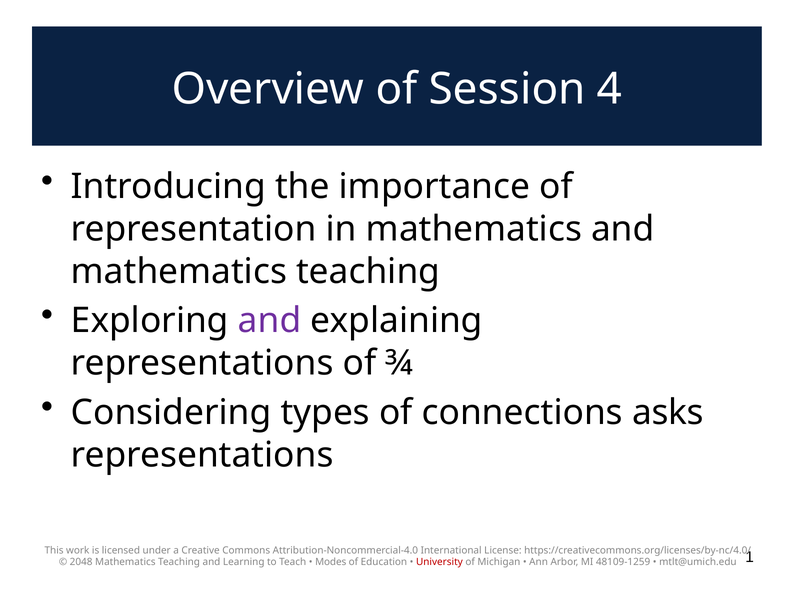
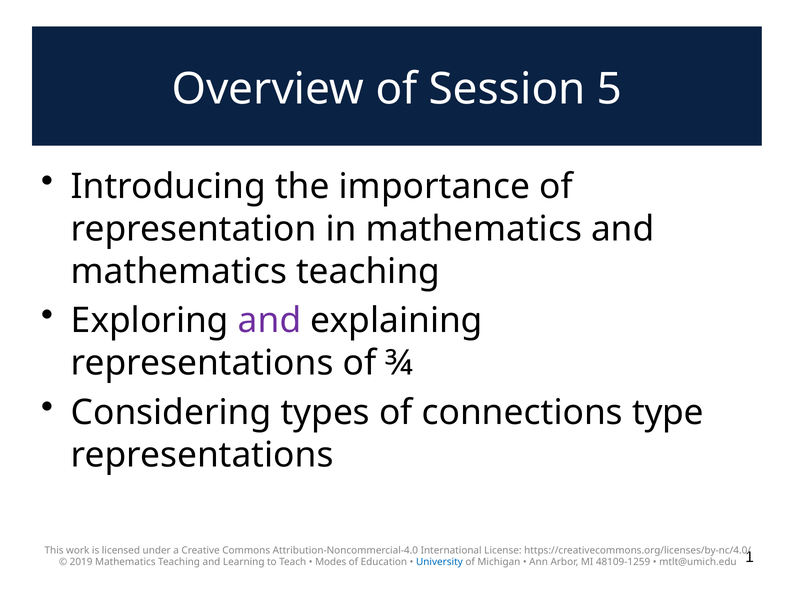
4: 4 -> 5 (610, 89)
asks: asks -> type (668, 413)
2048: 2048 -> 2019 (81, 562)
University colour: red -> blue (439, 562)
